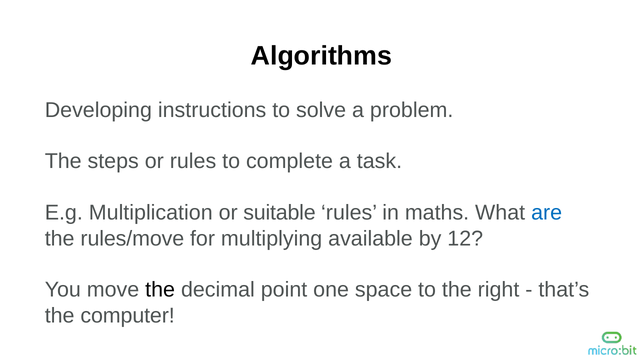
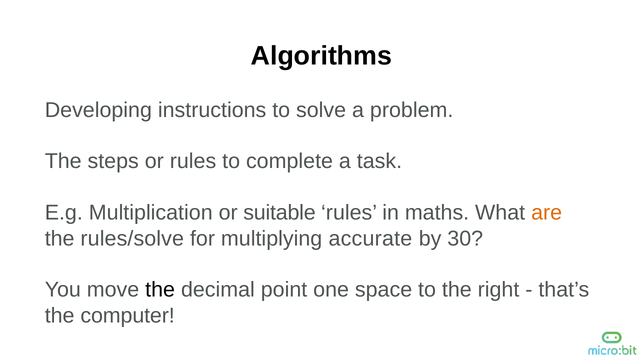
are colour: blue -> orange (547, 213)
rules/move: rules/move -> rules/solve (132, 239)
available: available -> accurate (370, 239)
12: 12 -> 30 (465, 239)
